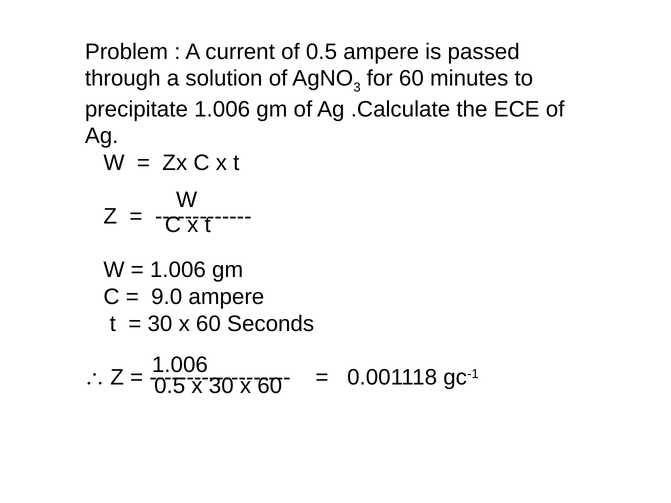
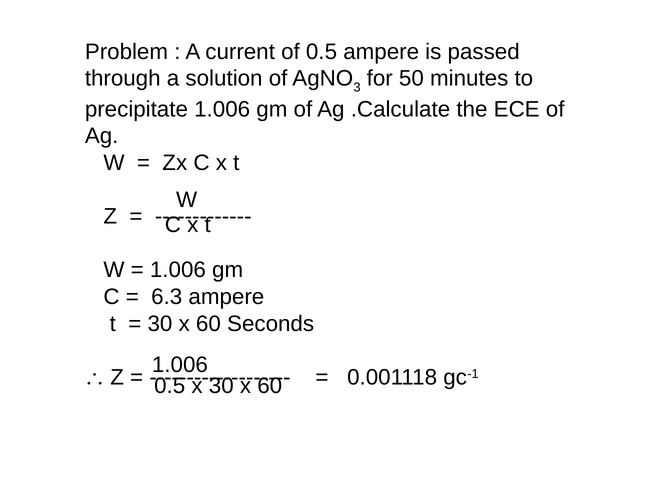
for 60: 60 -> 50 (411, 79)
9.0: 9.0 -> 6.3 (167, 297)
